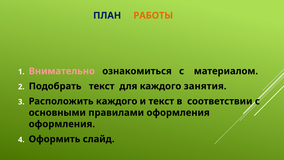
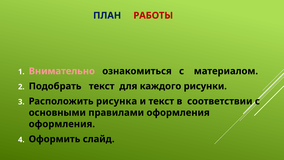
РАБОТЫ colour: orange -> red (153, 15)
занятия: занятия -> рисунки (205, 86)
Расположить каждого: каждого -> рисунка (117, 101)
